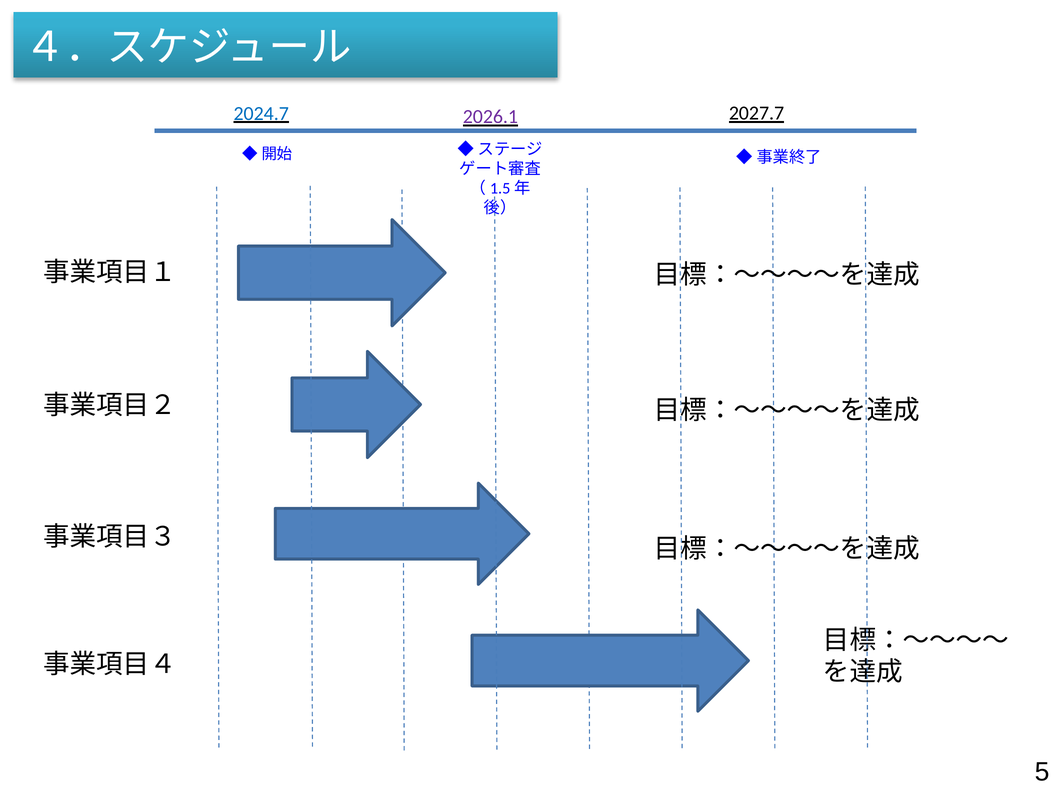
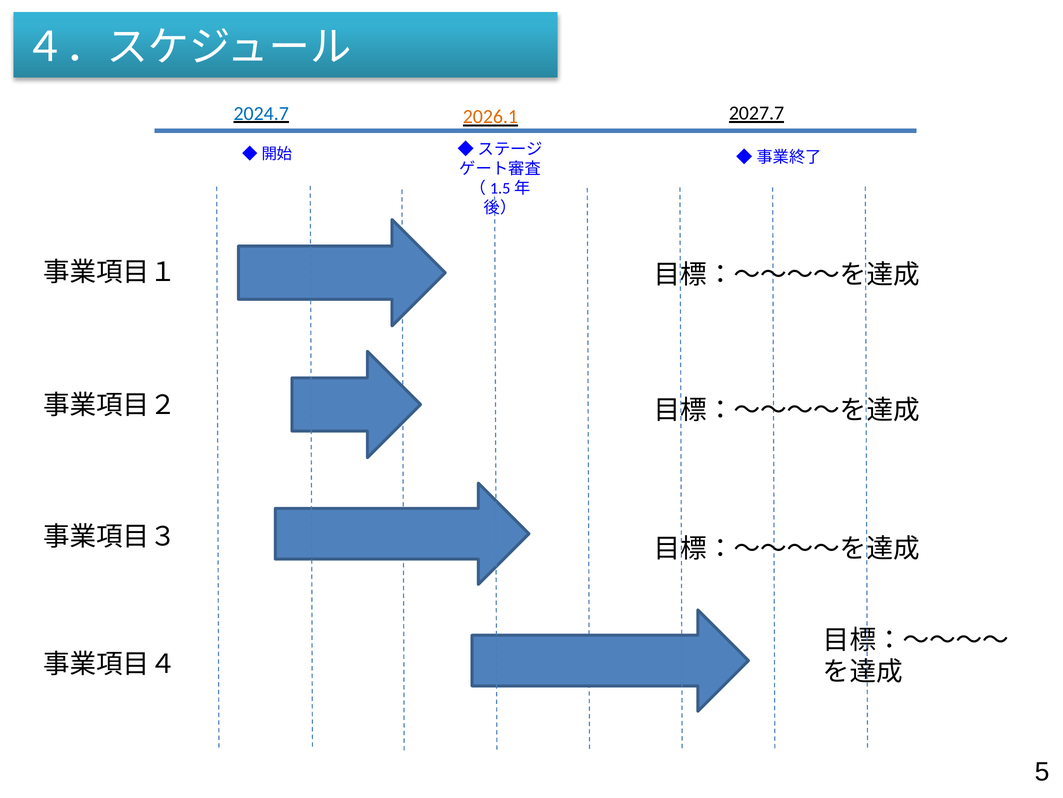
2026.1 colour: purple -> orange (490, 117)
